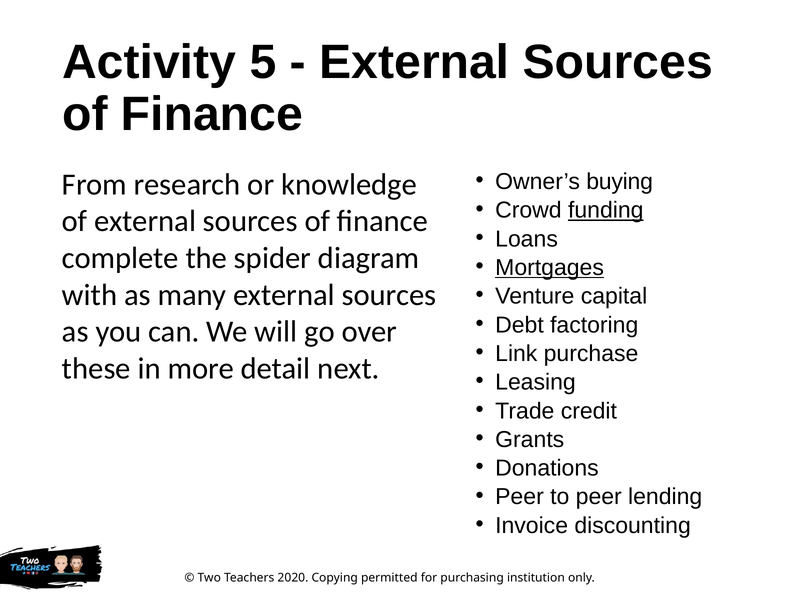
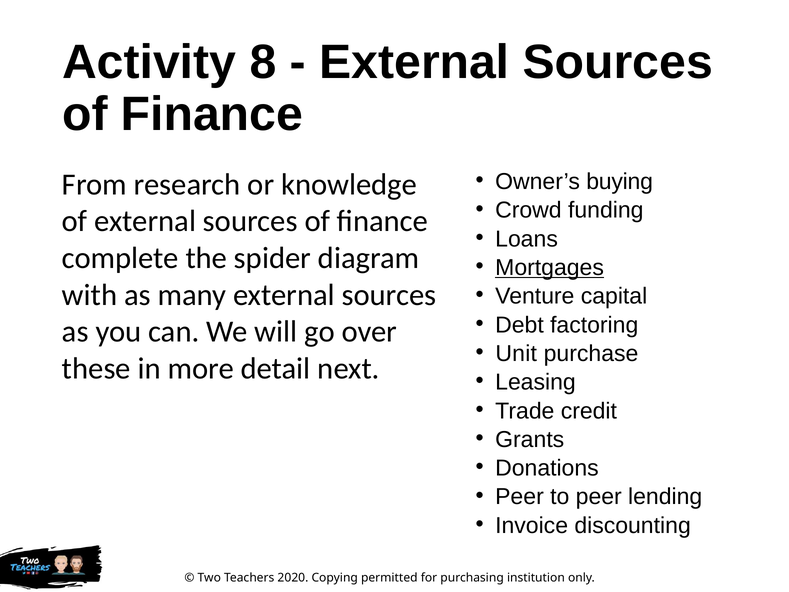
5: 5 -> 8 (263, 62)
funding underline: present -> none (606, 210)
Link: Link -> Unit (516, 353)
